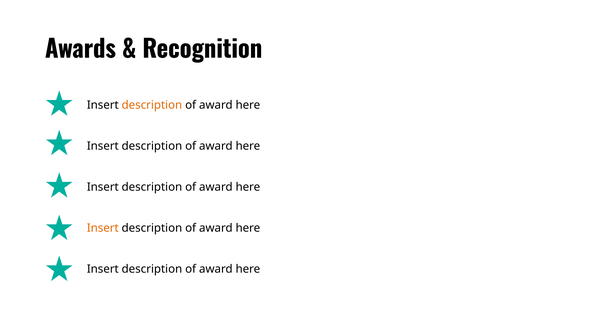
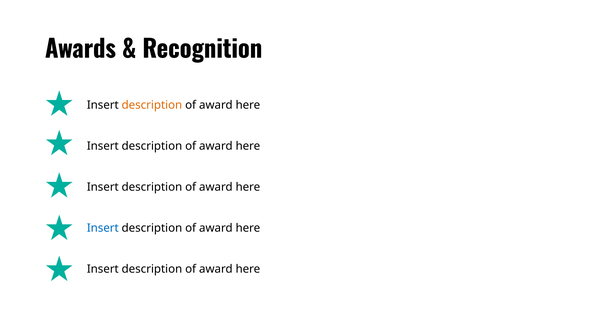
Insert colour: orange -> blue (103, 228)
